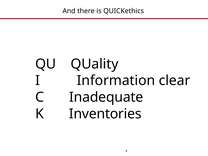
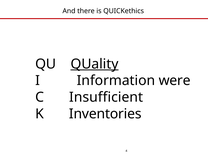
QUality underline: none -> present (94, 64)
clear: clear -> were (175, 81)
Inadequate: Inadequate -> Insufficient (106, 97)
